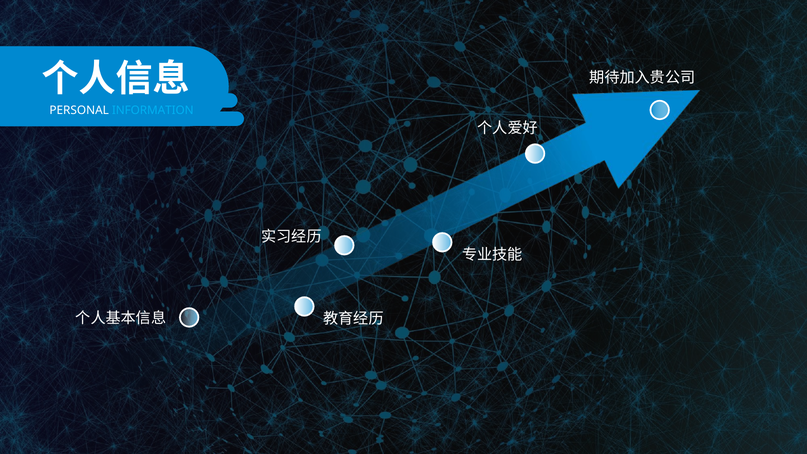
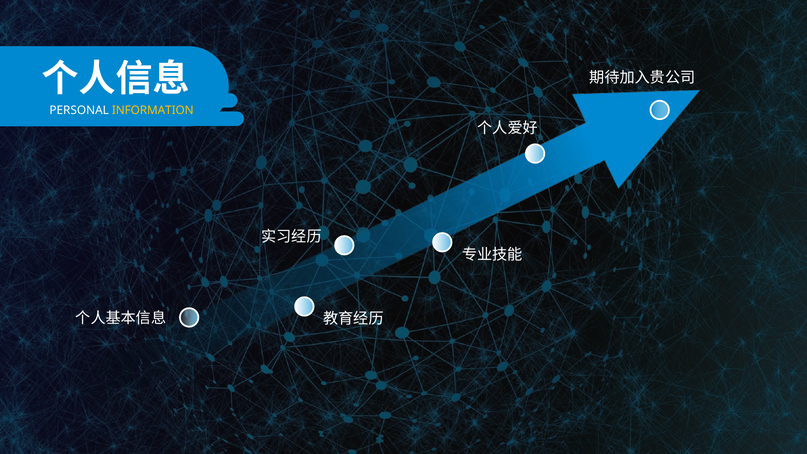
INFORMATION colour: light blue -> yellow (153, 110)
